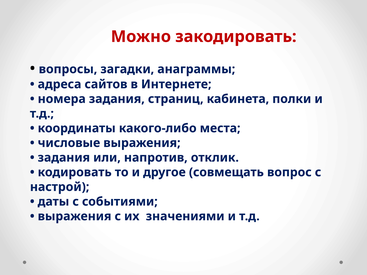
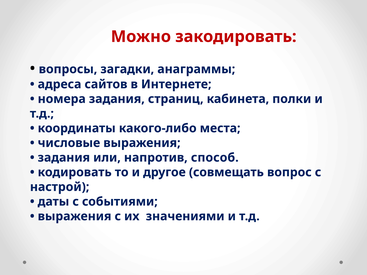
отклик: отклик -> способ (215, 158)
